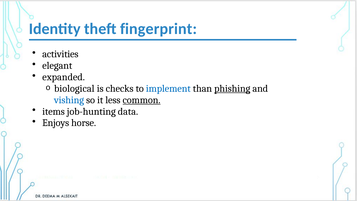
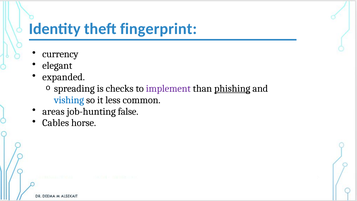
activities: activities -> currency (60, 54)
biological: biological -> spreading (74, 88)
implement colour: blue -> purple (168, 88)
common underline: present -> none (142, 100)
items: items -> areas (53, 111)
data: data -> false (128, 111)
Enjoys: Enjoys -> Cables (56, 123)
